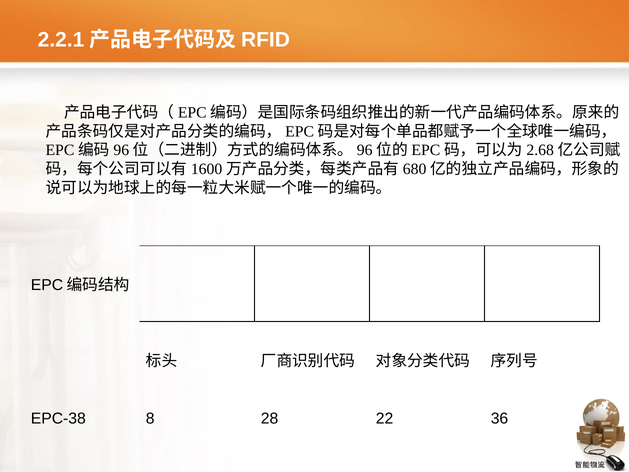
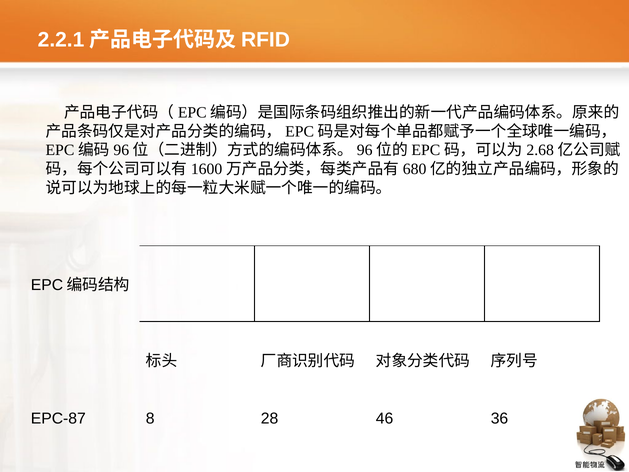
EPC-38: EPC-38 -> EPC-87 (58, 419)
22: 22 -> 46 (385, 419)
